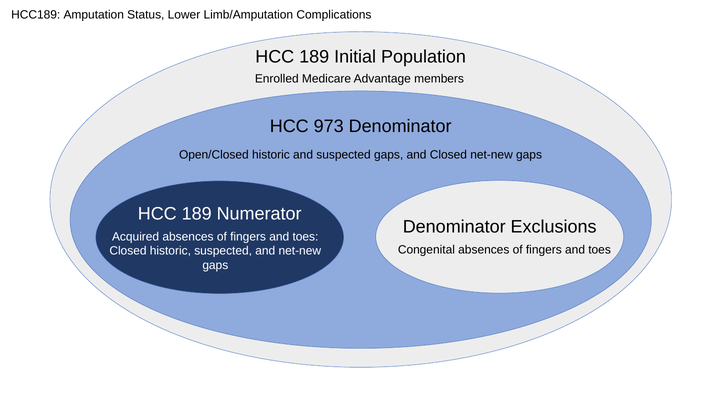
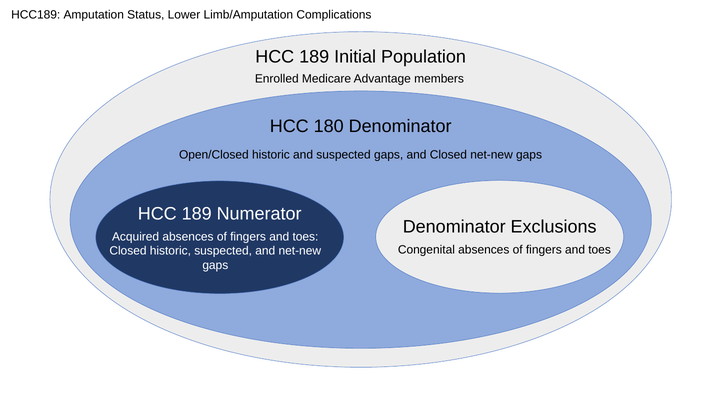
973: 973 -> 180 (329, 126)
